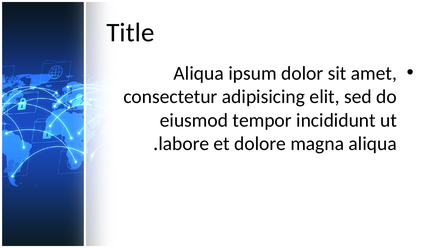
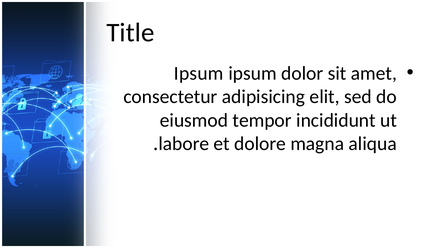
Aliqua: Aliqua -> Ipsum (199, 73)
